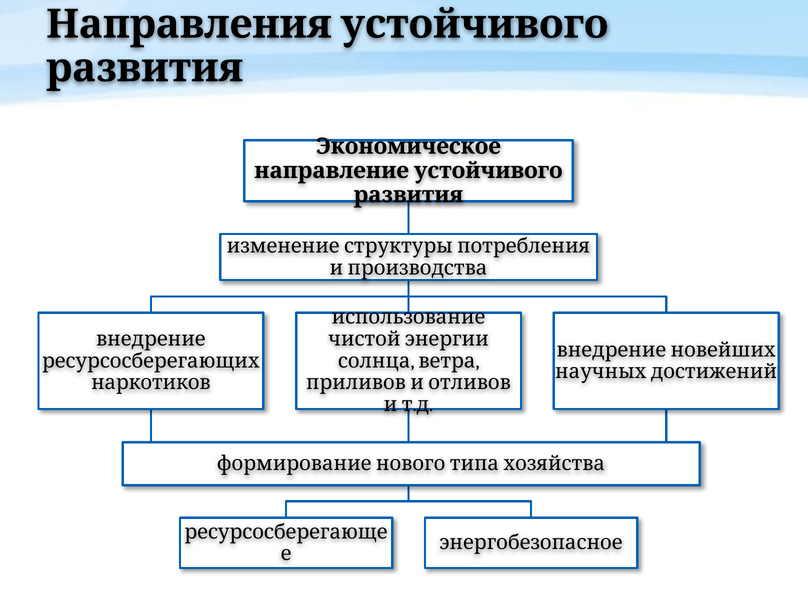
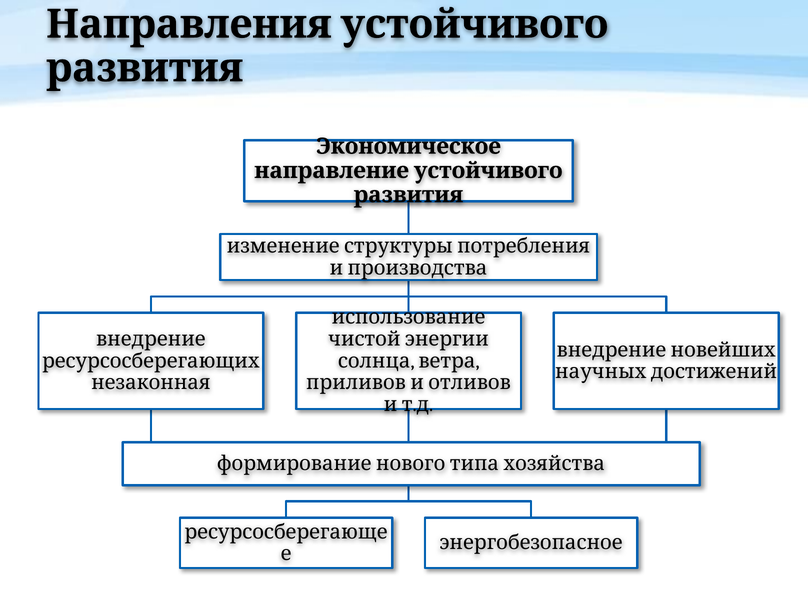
наркотиков: наркотиков -> незаконная (151, 383)
